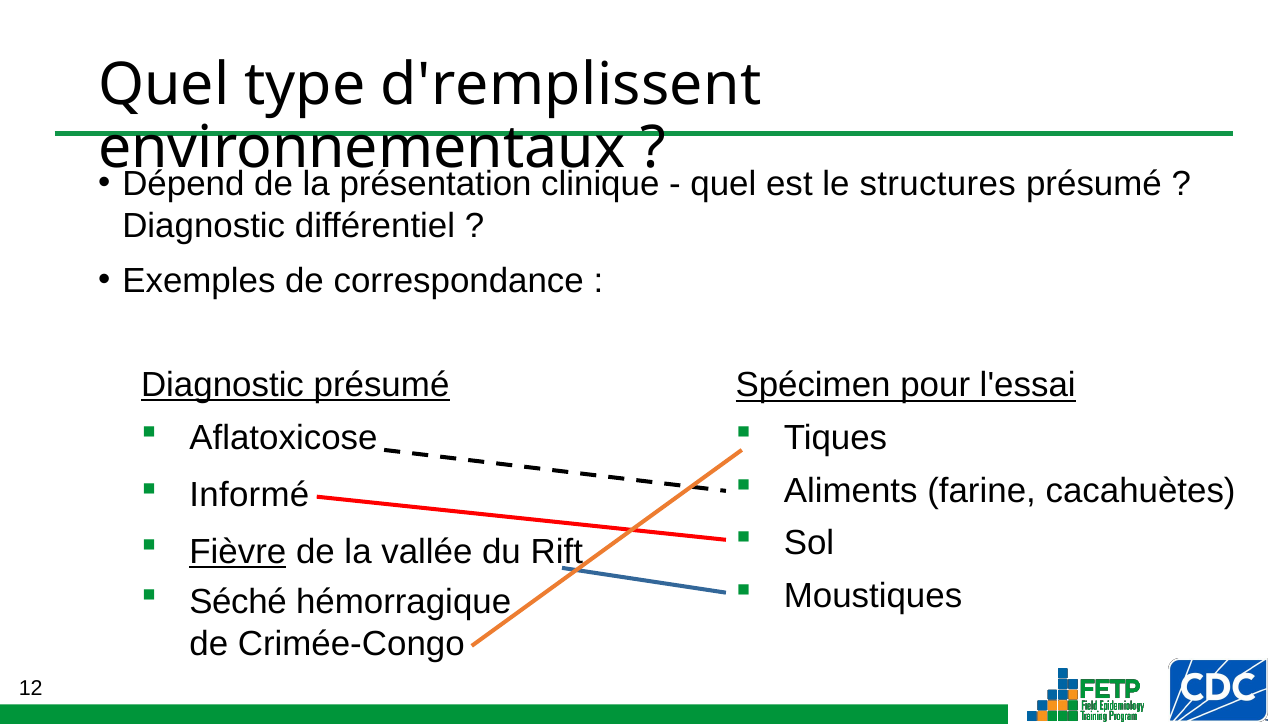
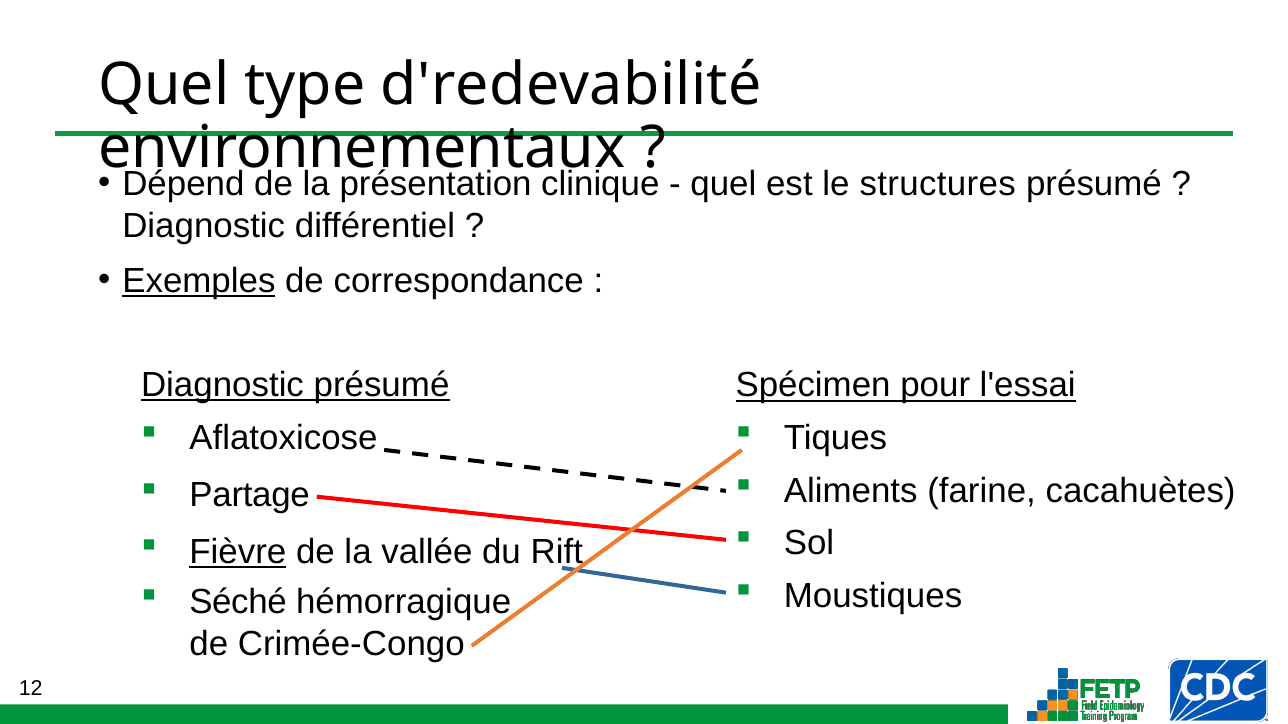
d'remplissent: d'remplissent -> d'redevabilité (571, 85)
Exemples underline: none -> present (199, 282)
Informé: Informé -> Partage (250, 496)
